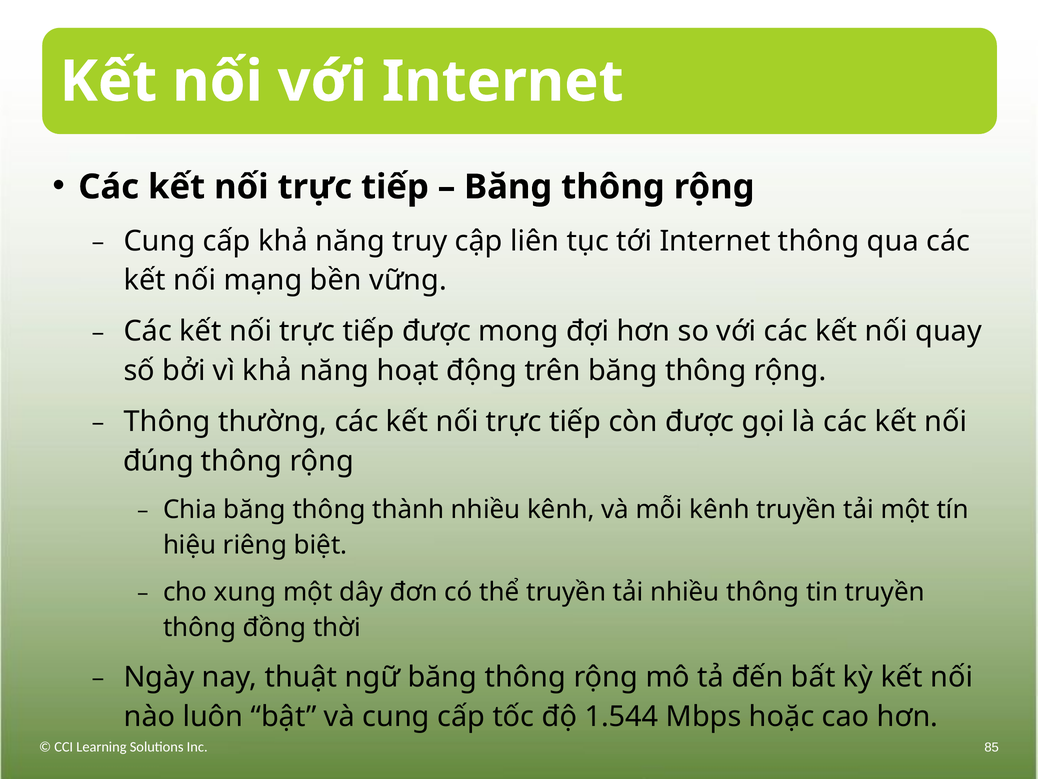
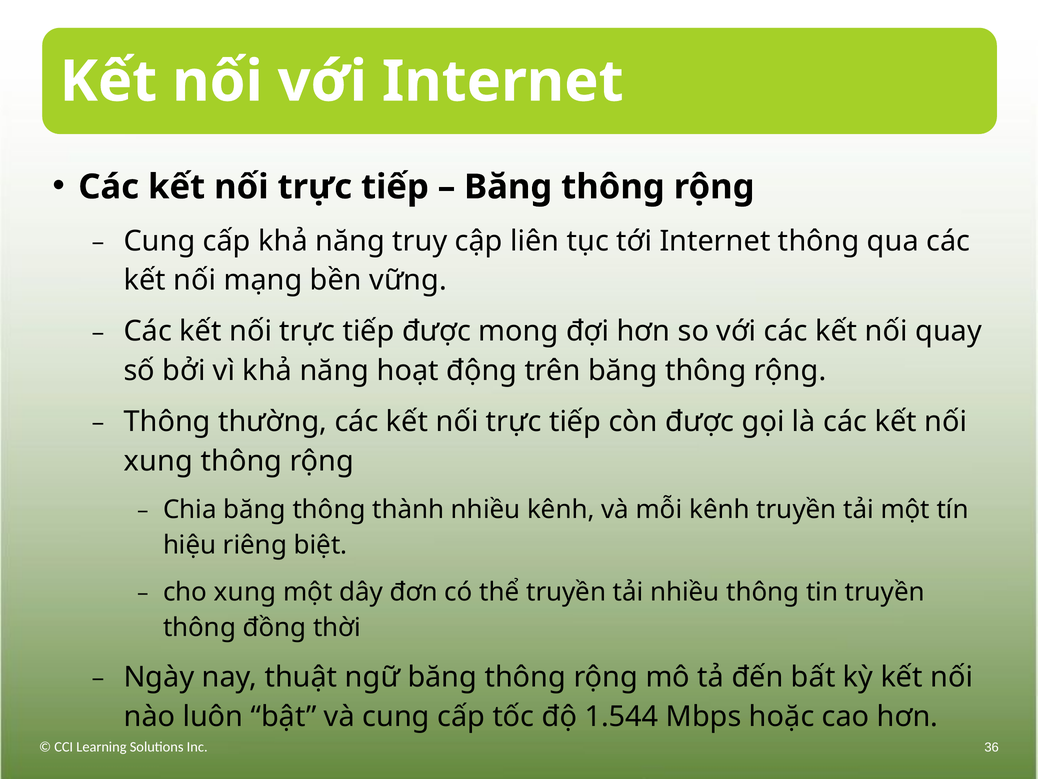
đúng: đúng -> xung (158, 461)
85: 85 -> 36 (992, 747)
